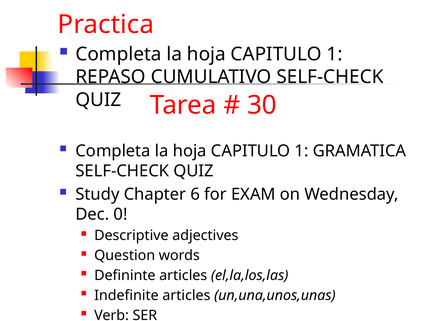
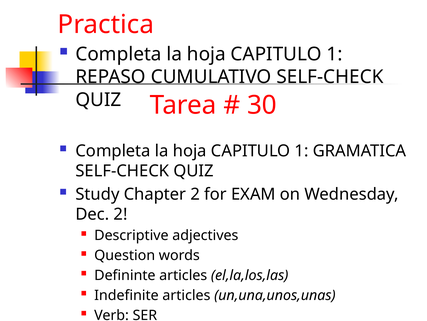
Chapter 6: 6 -> 2 (195, 194)
Dec 0: 0 -> 2 (121, 214)
